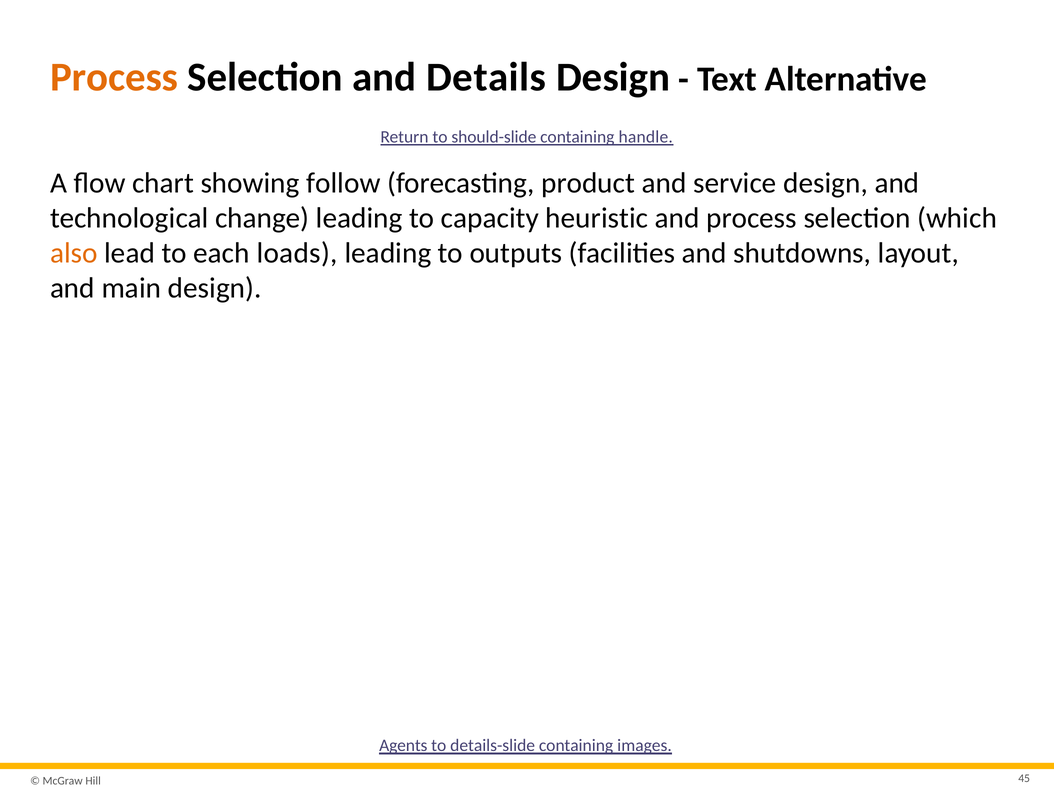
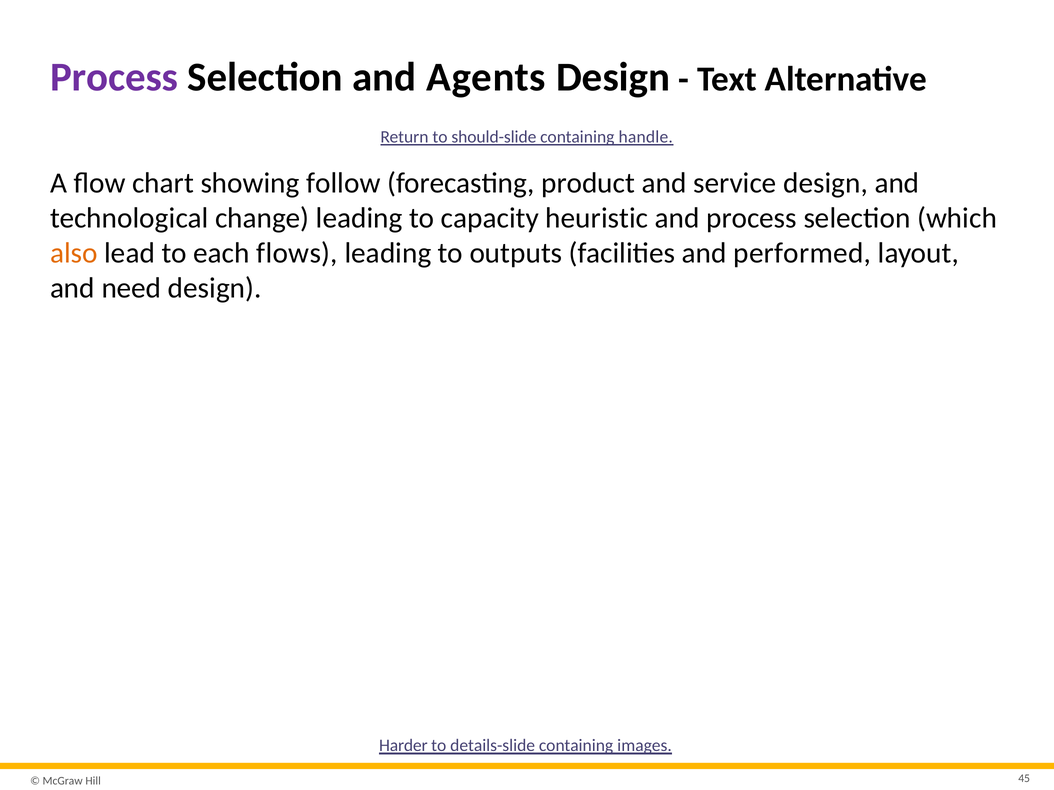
Process colour: orange -> purple (114, 77)
Details: Details -> Agents (486, 77)
loads: loads -> flows (297, 253)
shutdowns: shutdowns -> performed (802, 253)
main: main -> need (131, 288)
Agents: Agents -> Harder (403, 746)
